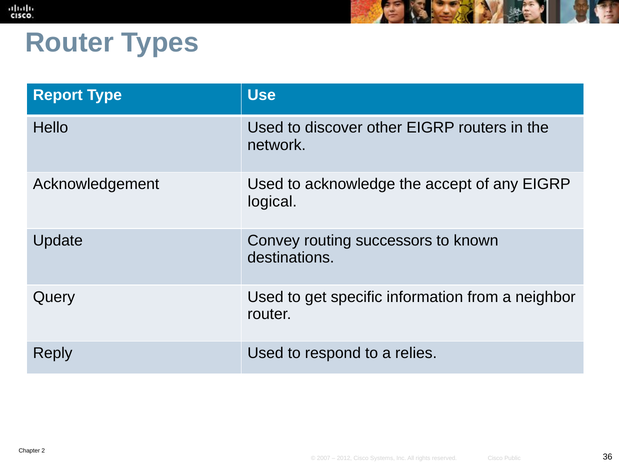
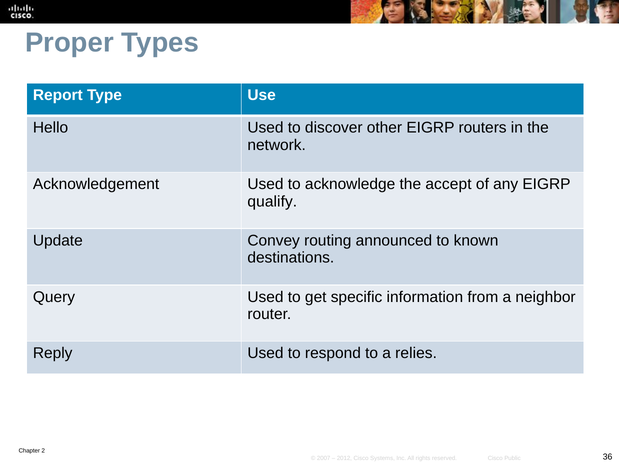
Router: Router -> Proper (69, 43)
logical: logical -> qualify (272, 202)
successors: successors -> announced (394, 241)
